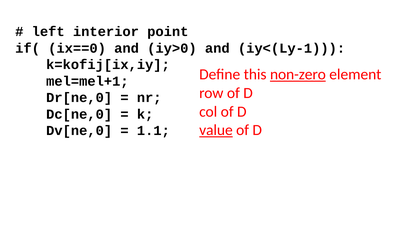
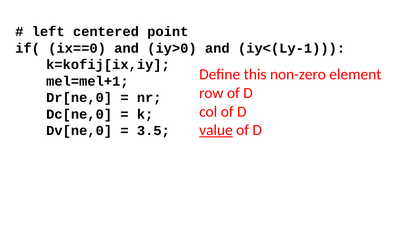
interior: interior -> centered (106, 32)
non-zero underline: present -> none (298, 74)
1.1: 1.1 -> 3.5 (153, 131)
